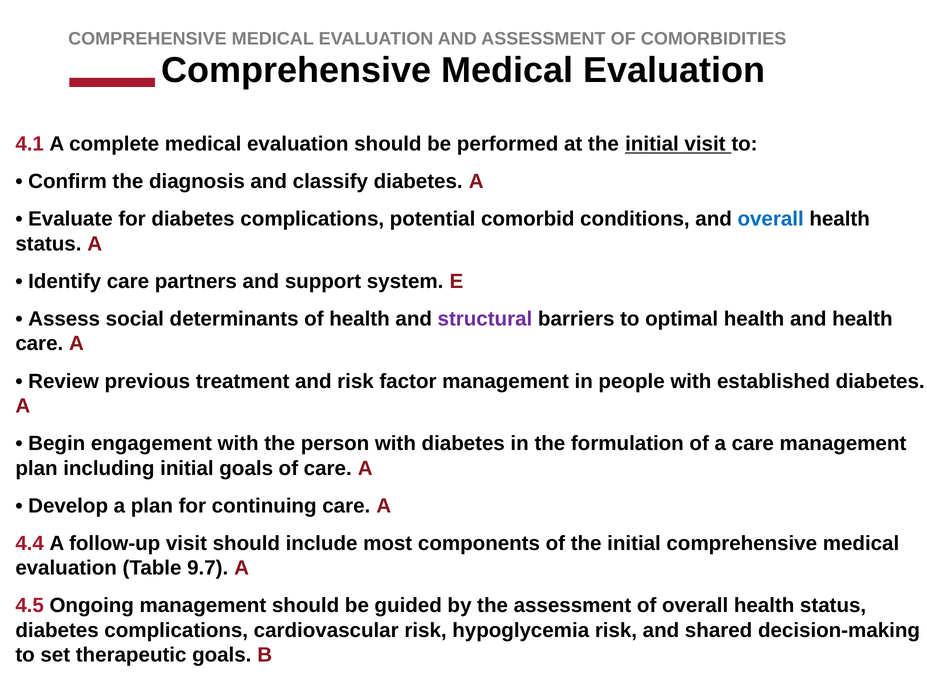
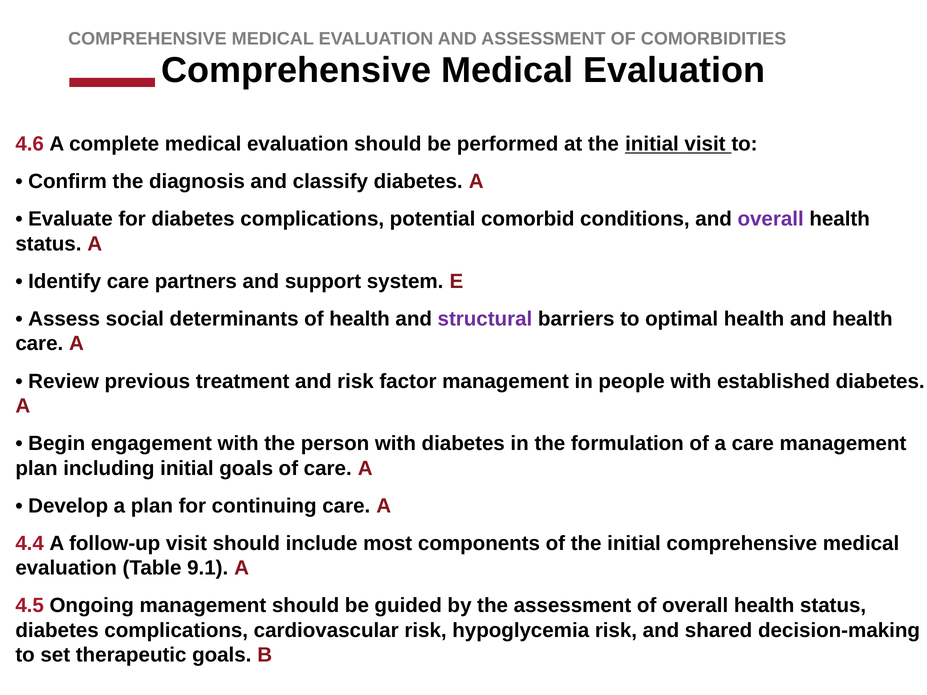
4.1: 4.1 -> 4.6 (30, 144)
overall colour: blue -> purple (771, 219)
9.7: 9.7 -> 9.1 (208, 568)
